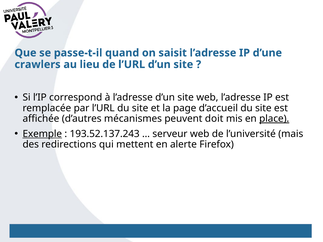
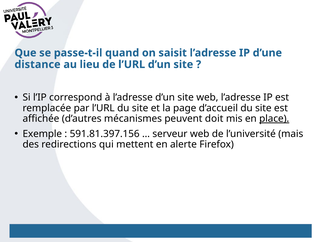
crawlers: crawlers -> distance (38, 65)
Exemple underline: present -> none (42, 134)
193.52.137.243: 193.52.137.243 -> 591.81.397.156 (105, 134)
